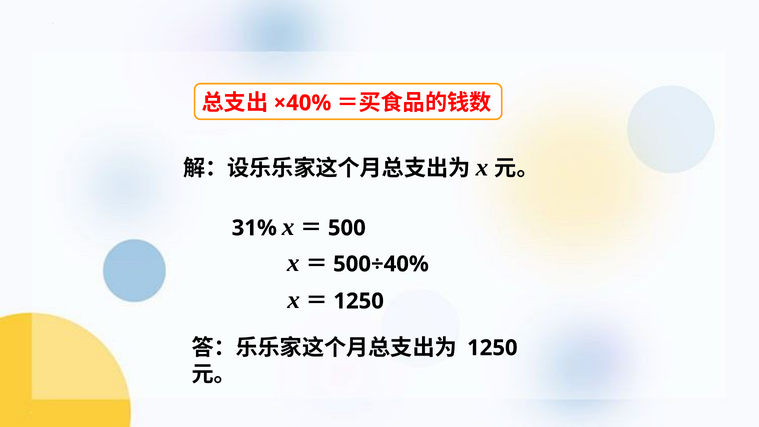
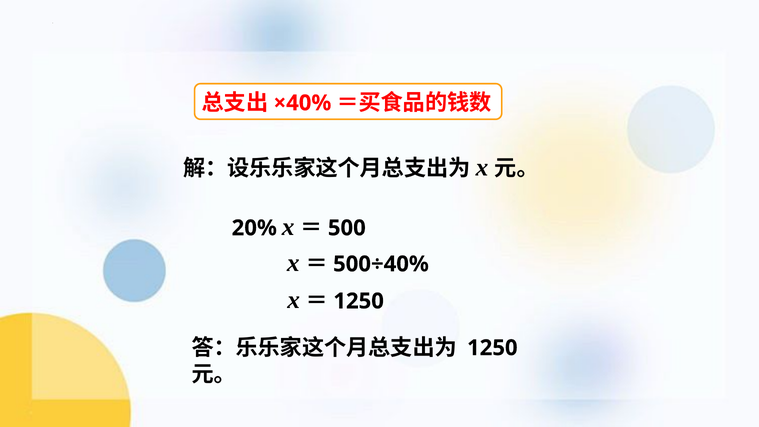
31%: 31% -> 20% (254, 228)
